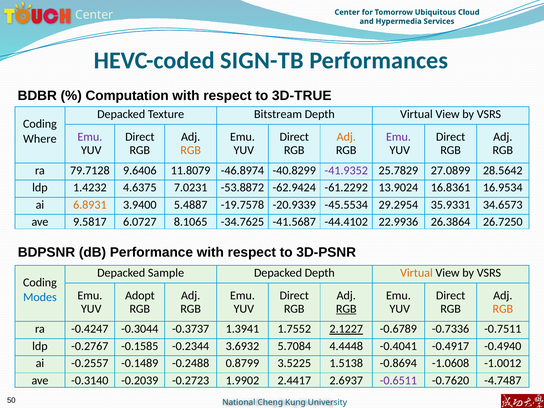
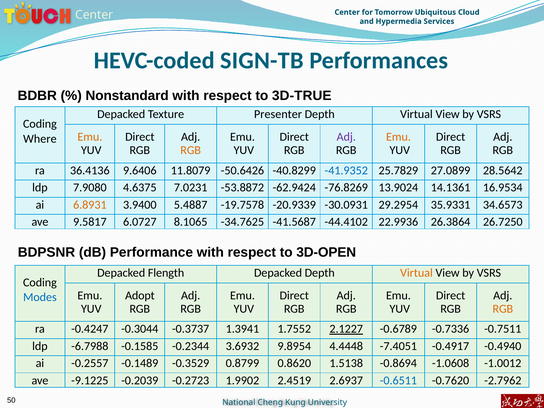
Computation: Computation -> Nonstandard (127, 96)
Bitstream: Bitstream -> Presenter (278, 114)
Emu colour: purple -> orange (90, 137)
Adj colour: orange -> purple (346, 137)
Emu colour: purple -> orange (398, 137)
79.7128: 79.7128 -> 36.4136 (90, 170)
-46.8974: -46.8974 -> -50.6426 (242, 170)
-41.9352 colour: purple -> blue (346, 170)
1.4232: 1.4232 -> 7.9080 (90, 188)
-61.2292: -61.2292 -> -76.8269 (346, 188)
16.8361: 16.8361 -> 14.1361 (451, 188)
-45.5534: -45.5534 -> -30.0931 (346, 205)
3D-PSNR: 3D-PSNR -> 3D-OPEN (326, 252)
Sample: Sample -> Flength (166, 273)
RGB underline: present -> none (346, 309)
-0.2767: -0.2767 -> -6.7988 (90, 346)
5.7084: 5.7084 -> 9.8954 (294, 346)
-0.4041: -0.4041 -> -7.4051 (398, 346)
-0.2488: -0.2488 -> -0.3529 (191, 363)
3.5225: 3.5225 -> 0.8620 (294, 363)
-0.3140: -0.3140 -> -9.1225 (90, 380)
2.4417: 2.4417 -> 2.4519 (294, 380)
-0.6511 colour: purple -> blue (398, 380)
-4.7487: -4.7487 -> -2.7962 (503, 380)
